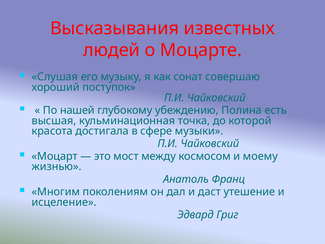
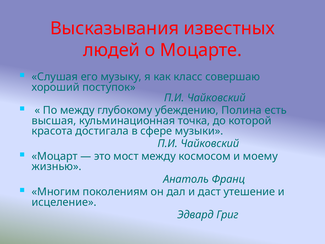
сонат: сонат -> класс (188, 77)
По нашей: нашей -> между (77, 110)
